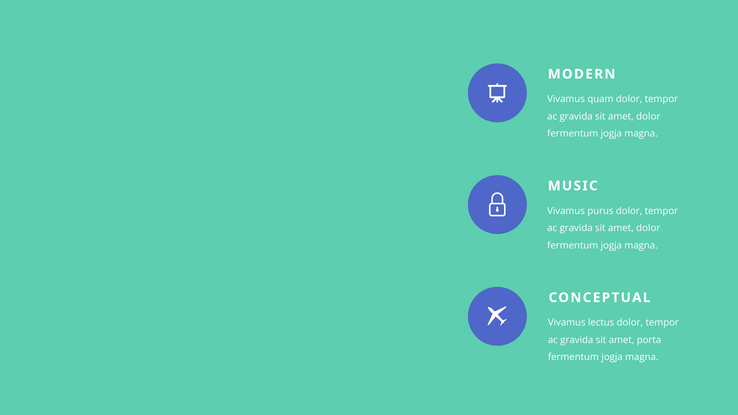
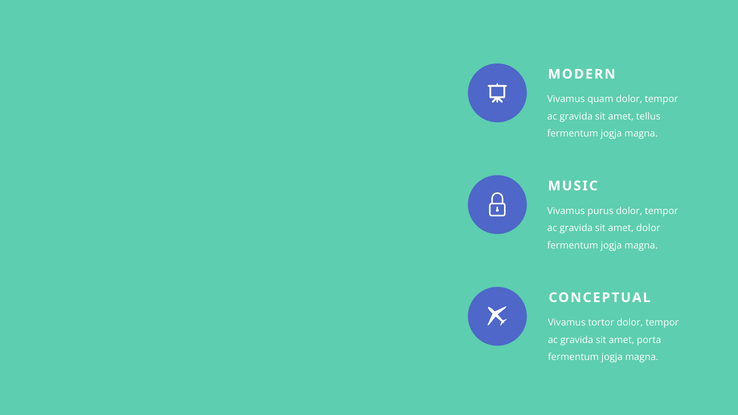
dolor: dolor -> tellus (648, 117)
lectus: lectus -> tortor (601, 323)
